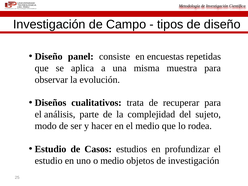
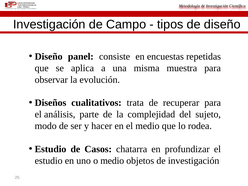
estudios: estudios -> chatarra (132, 149)
